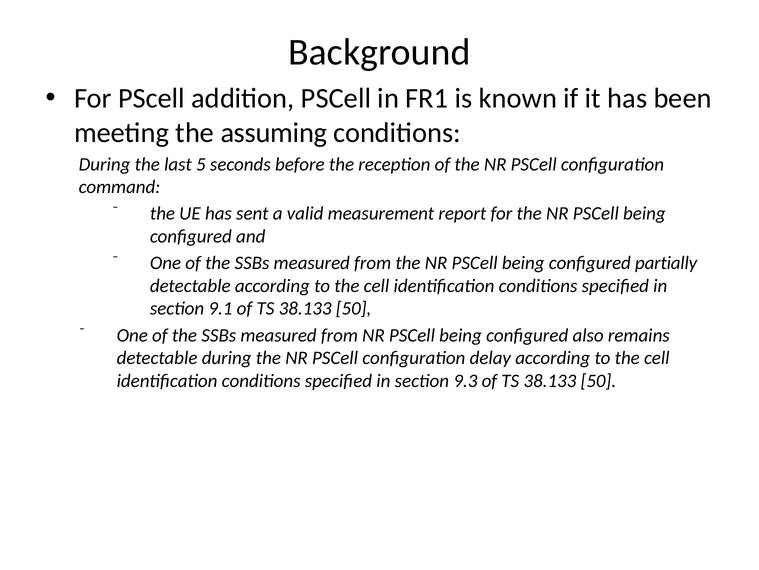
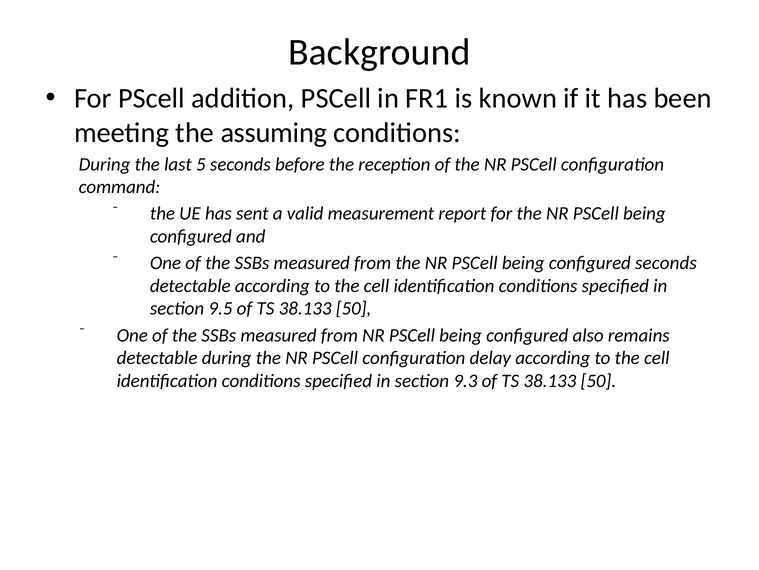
configured partially: partially -> seconds (666, 263)
9.1: 9.1 -> 9.5 (220, 308)
